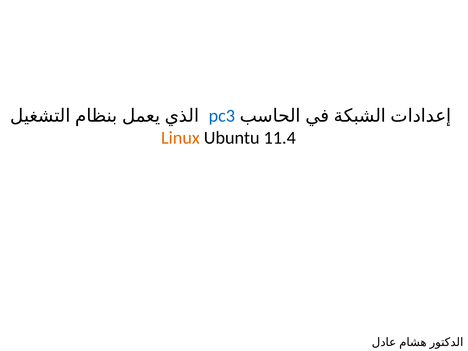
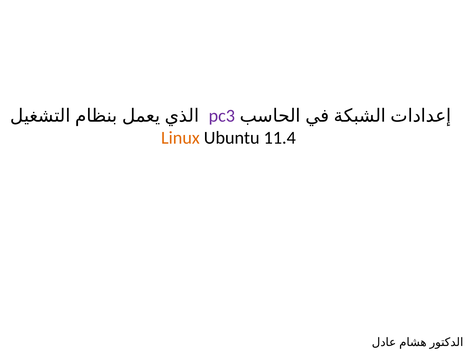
pc3 colour: blue -> purple (222, 116)
